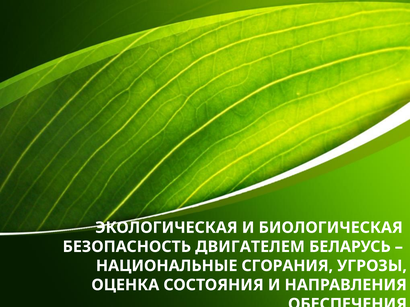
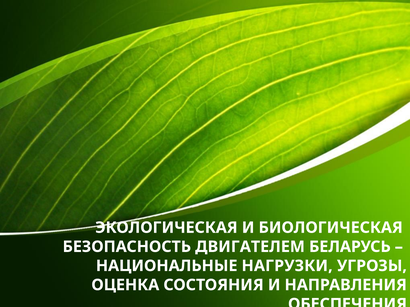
СГОРАНИЯ: СГОРАНИЯ -> НАГРУЗКИ (287, 266)
